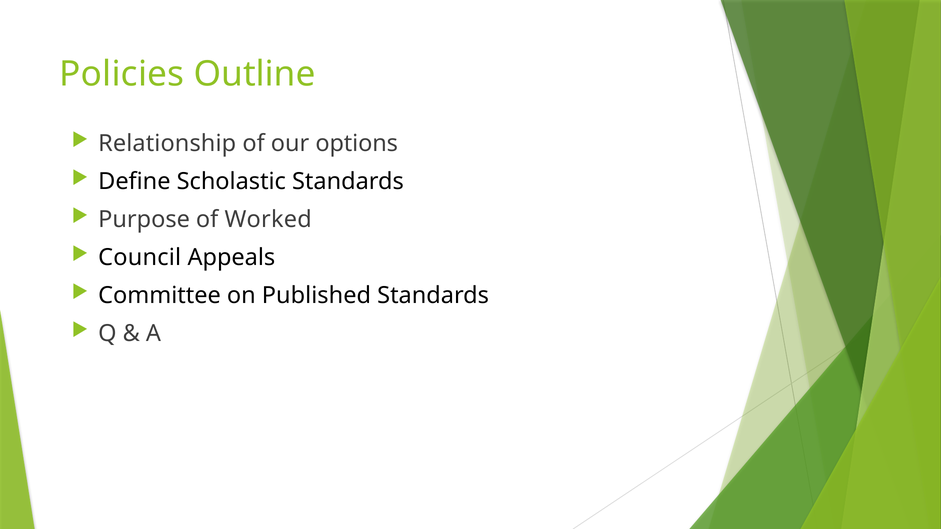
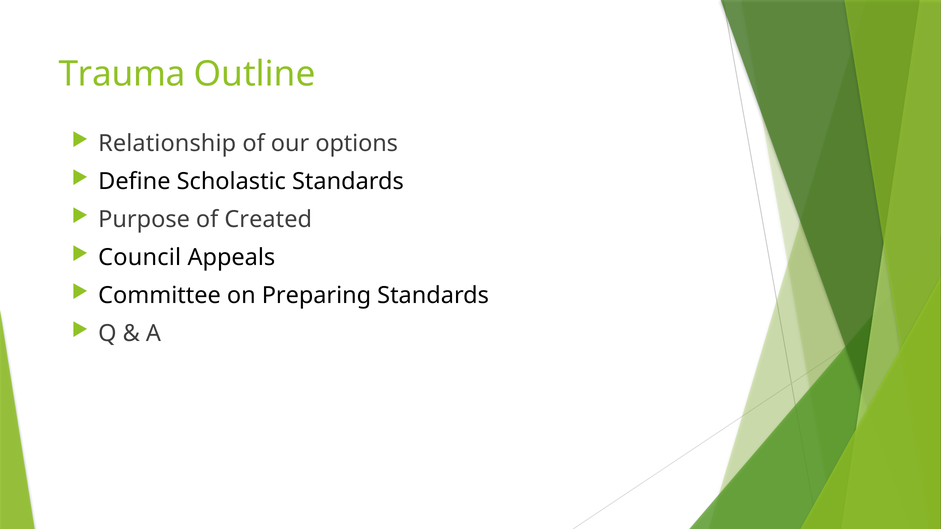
Policies: Policies -> Trauma (122, 74)
Worked: Worked -> Created (268, 220)
Published: Published -> Preparing (316, 296)
